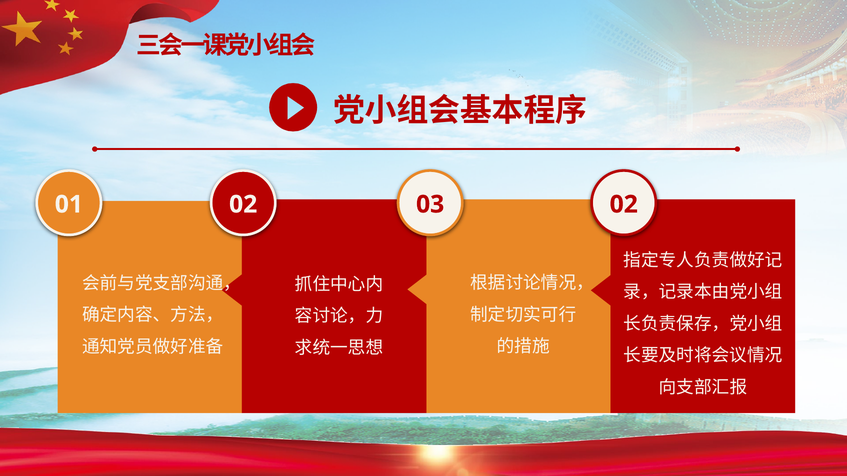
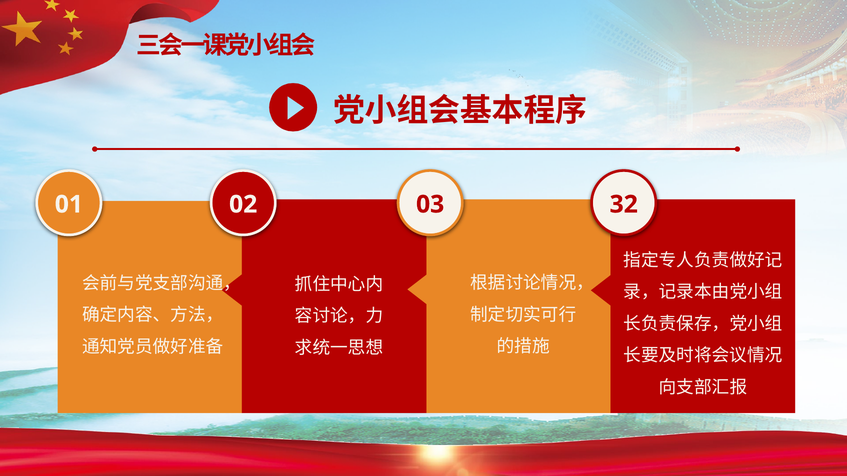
02 02: 02 -> 32 (624, 205)
